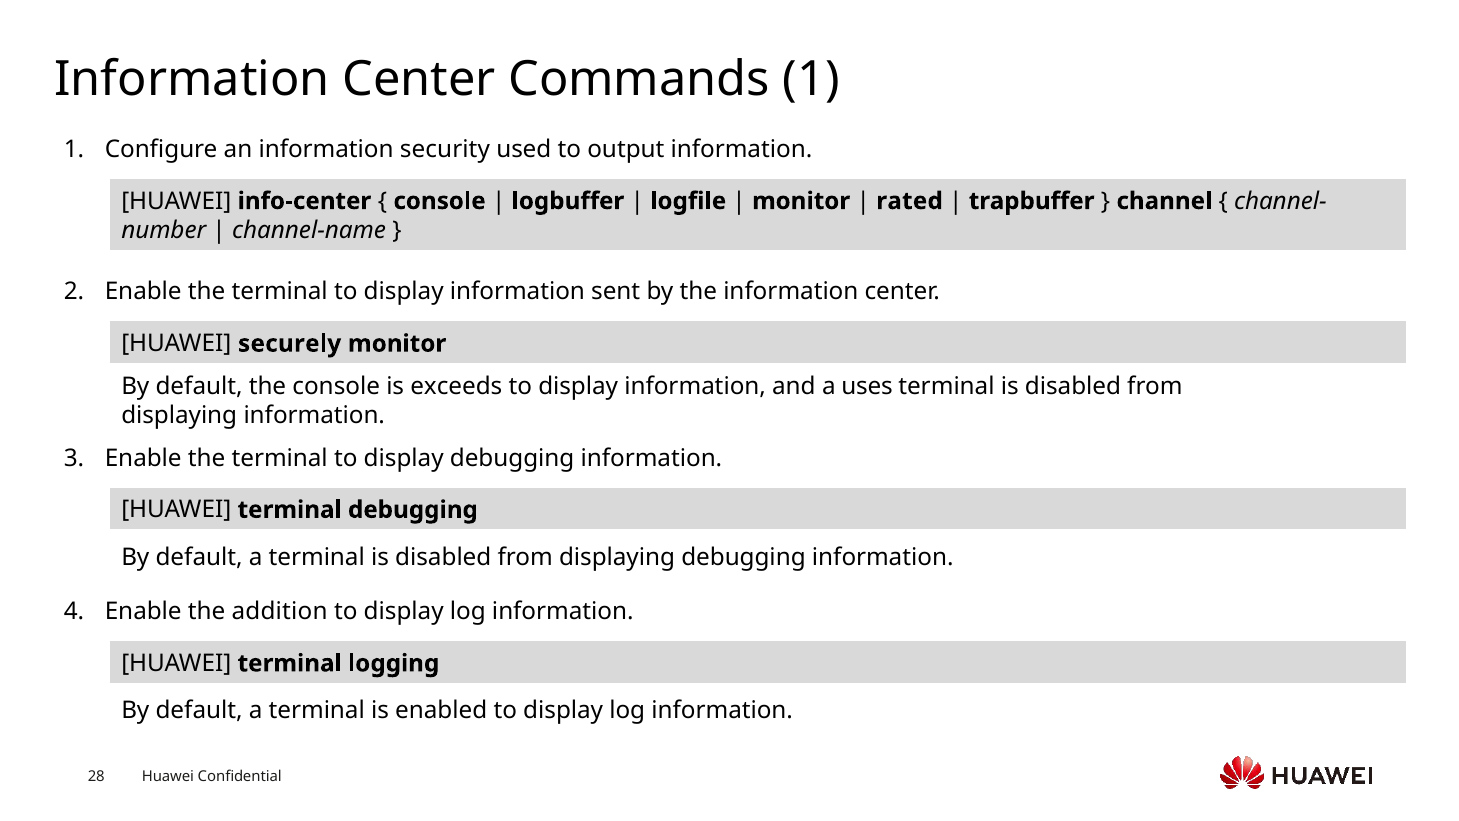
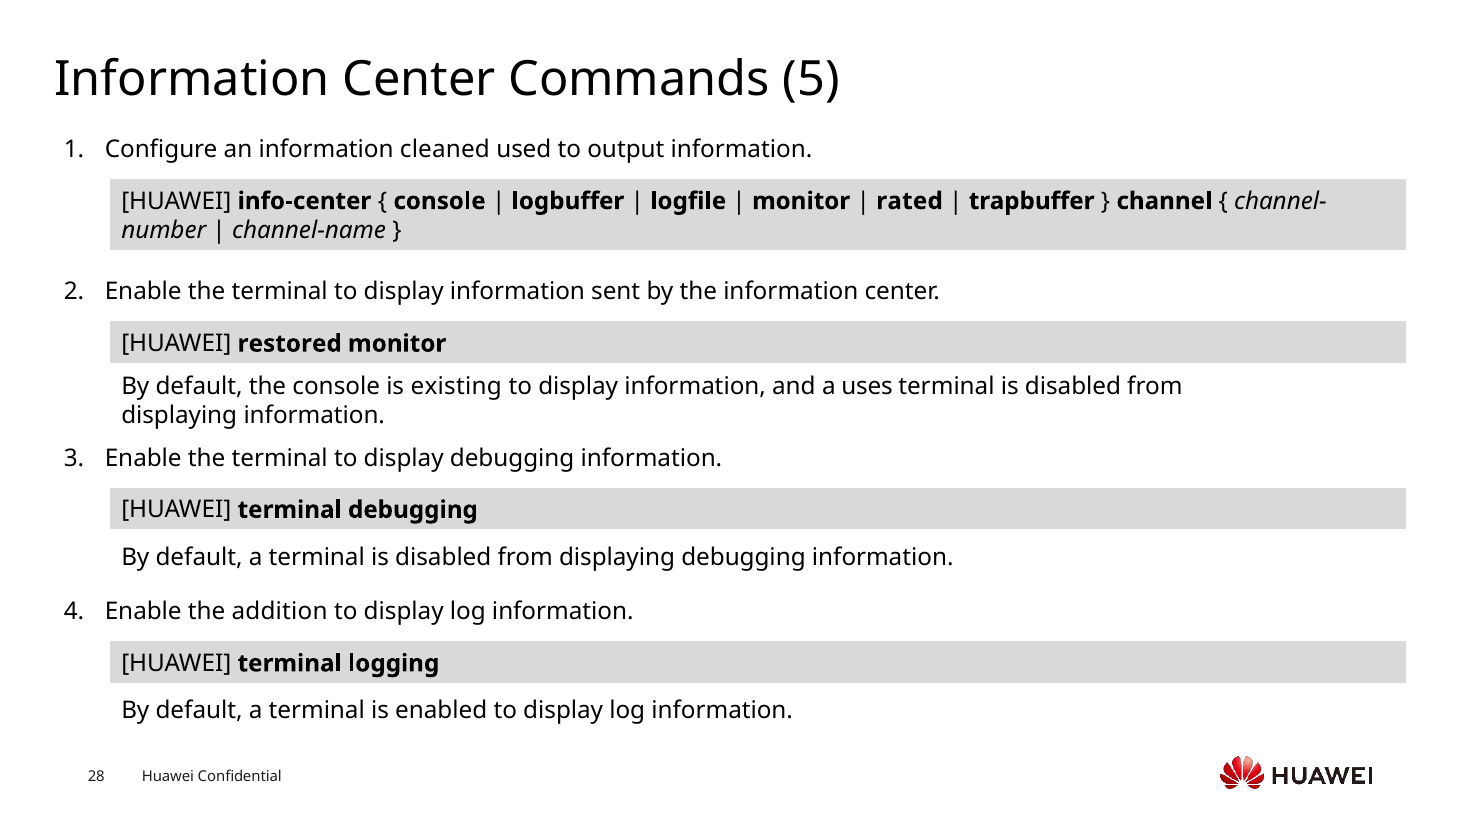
Commands 1: 1 -> 5 (811, 80)
security: security -> cleaned (445, 149)
securely: securely -> restored (290, 344)
exceeds: exceeds -> existing (456, 386)
